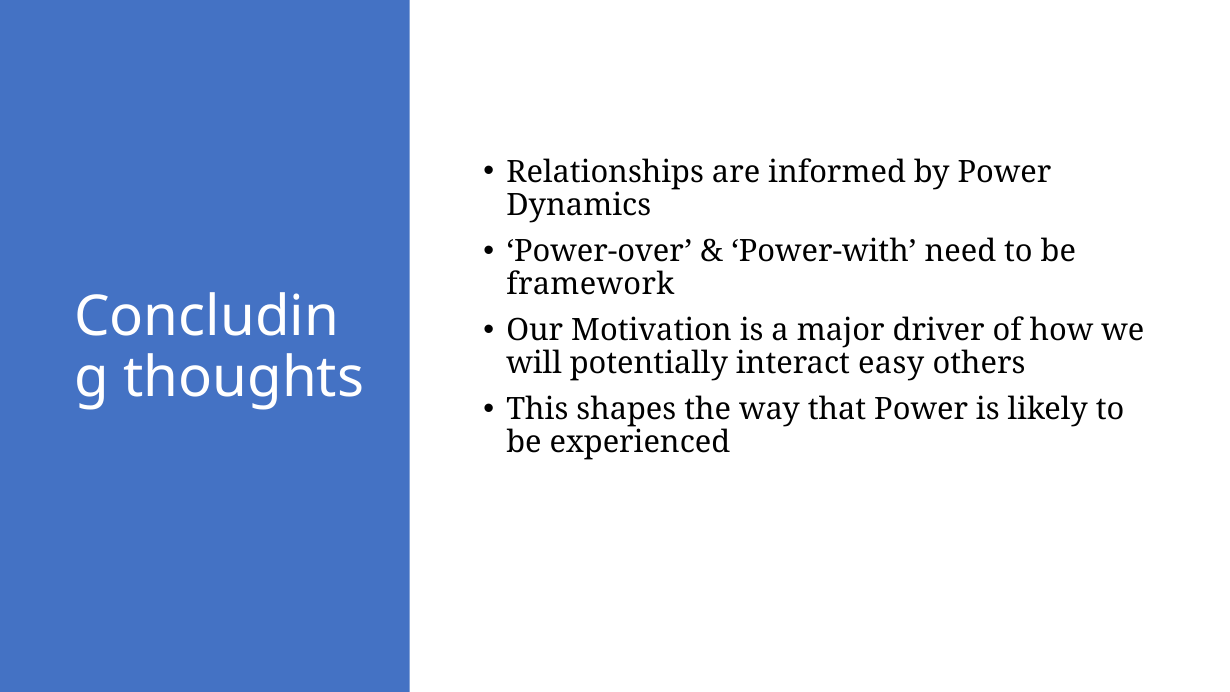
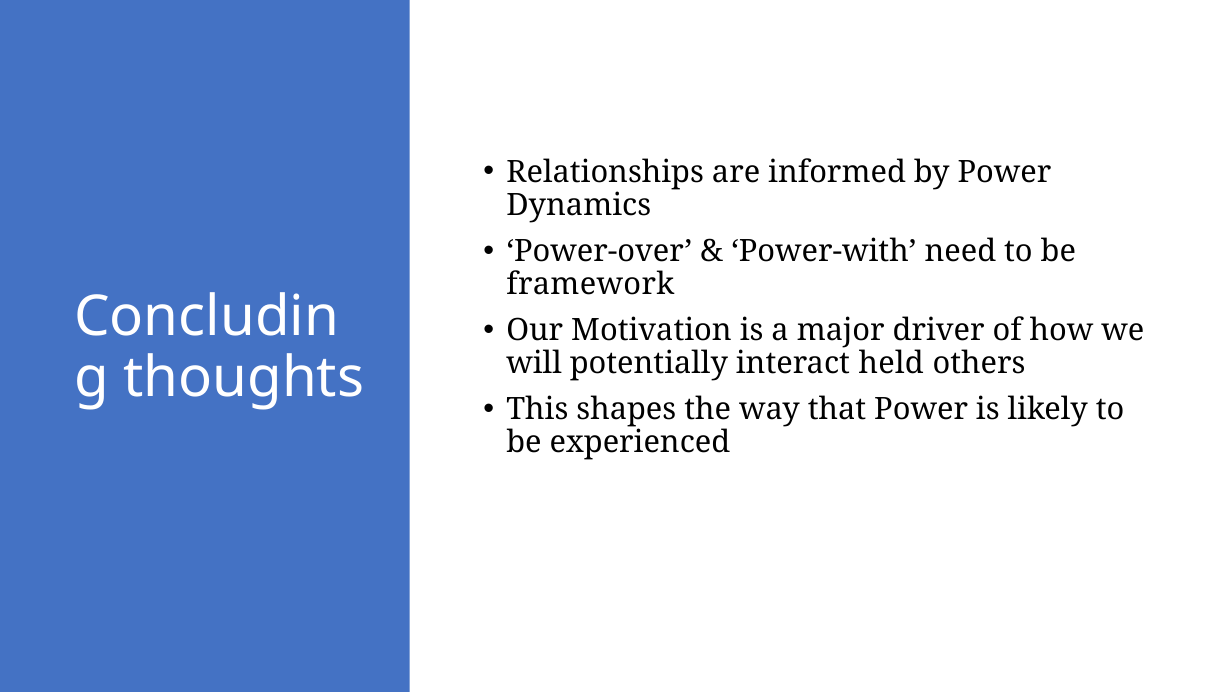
easy: easy -> held (891, 363)
